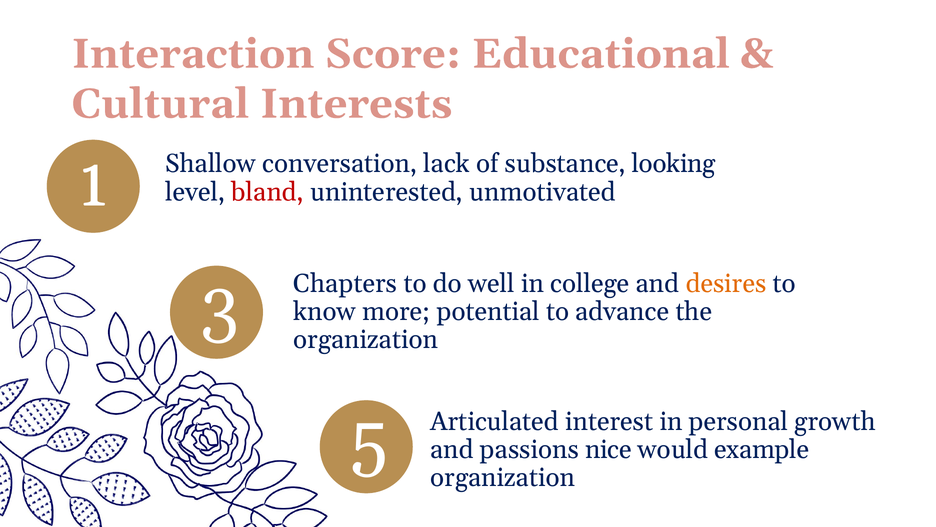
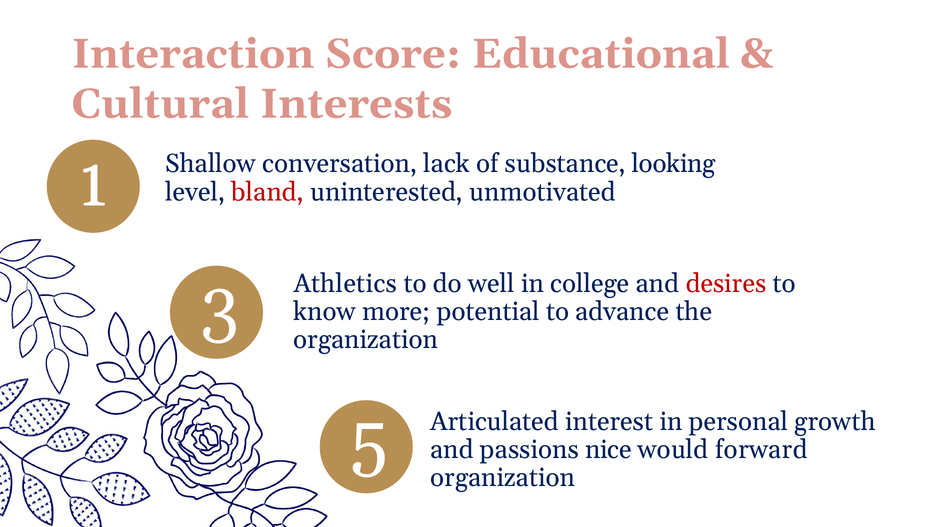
Chapters: Chapters -> Athletics (345, 283)
desires colour: orange -> red (726, 283)
example: example -> forward (761, 449)
